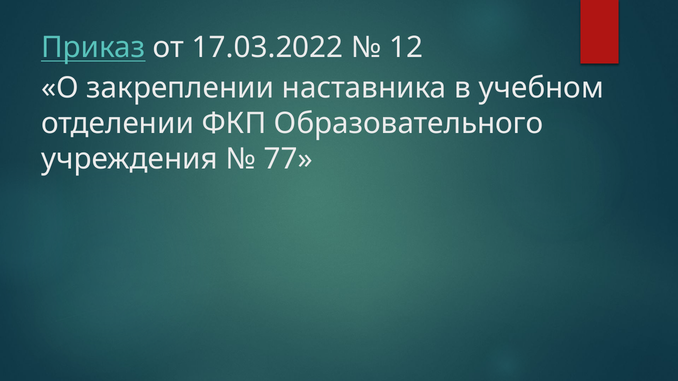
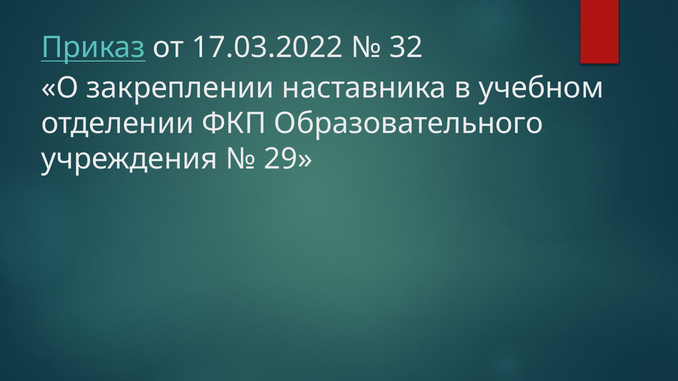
12: 12 -> 32 (406, 48)
77: 77 -> 29 (288, 159)
